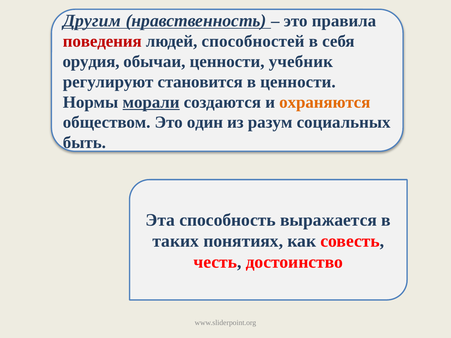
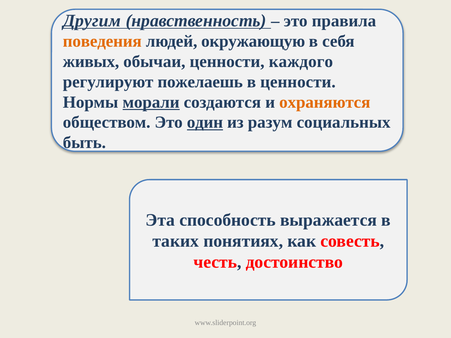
поведения colour: red -> orange (102, 41)
способностей: способностей -> окружающую (253, 41)
орудия: орудия -> живых (91, 62)
ценности учебник: учебник -> каждого (301, 62)
становится: становится -> пожелаешь (200, 82)
один underline: none -> present (205, 123)
